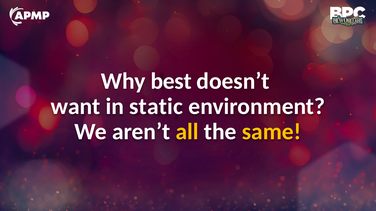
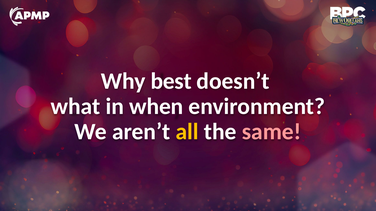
want: want -> what (75, 107)
static: static -> when (156, 107)
same colour: yellow -> pink (272, 132)
